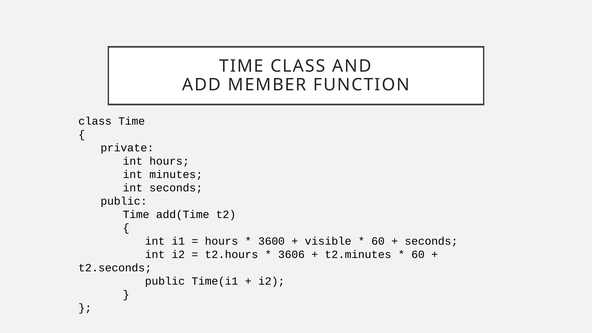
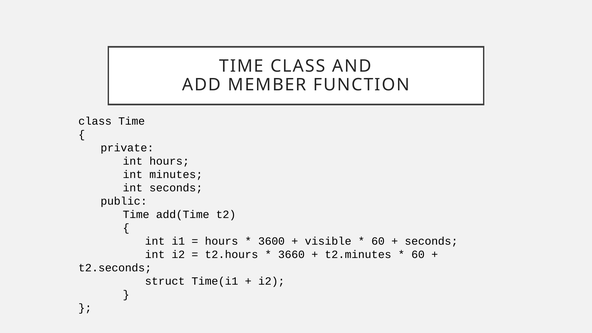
3606: 3606 -> 3660 (291, 254)
public: public -> struct (165, 281)
